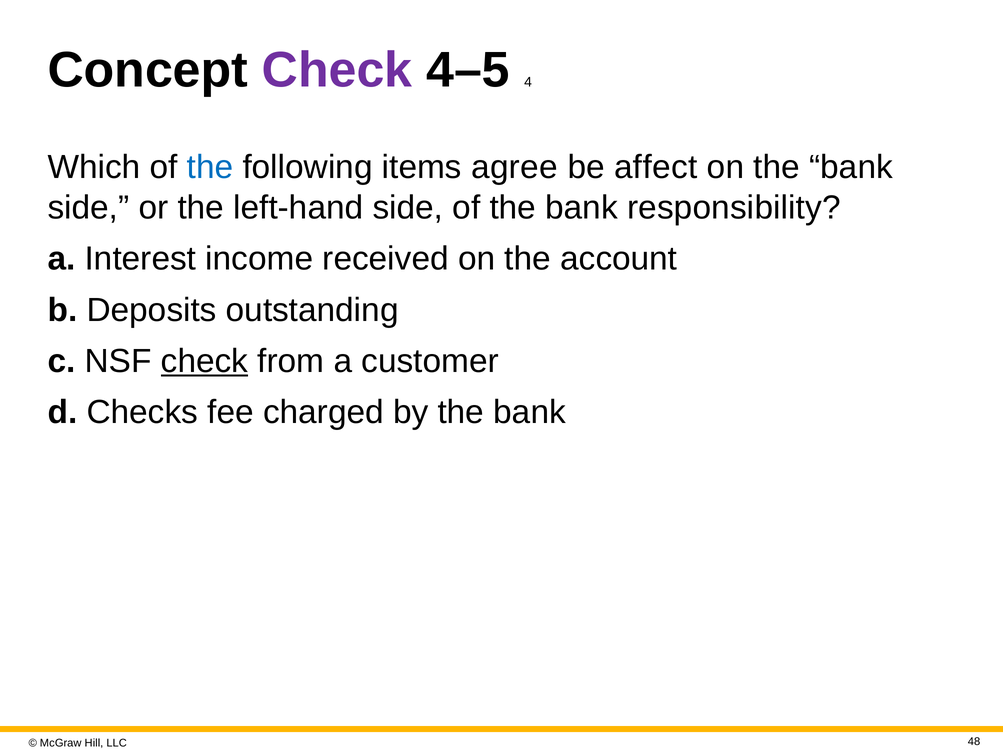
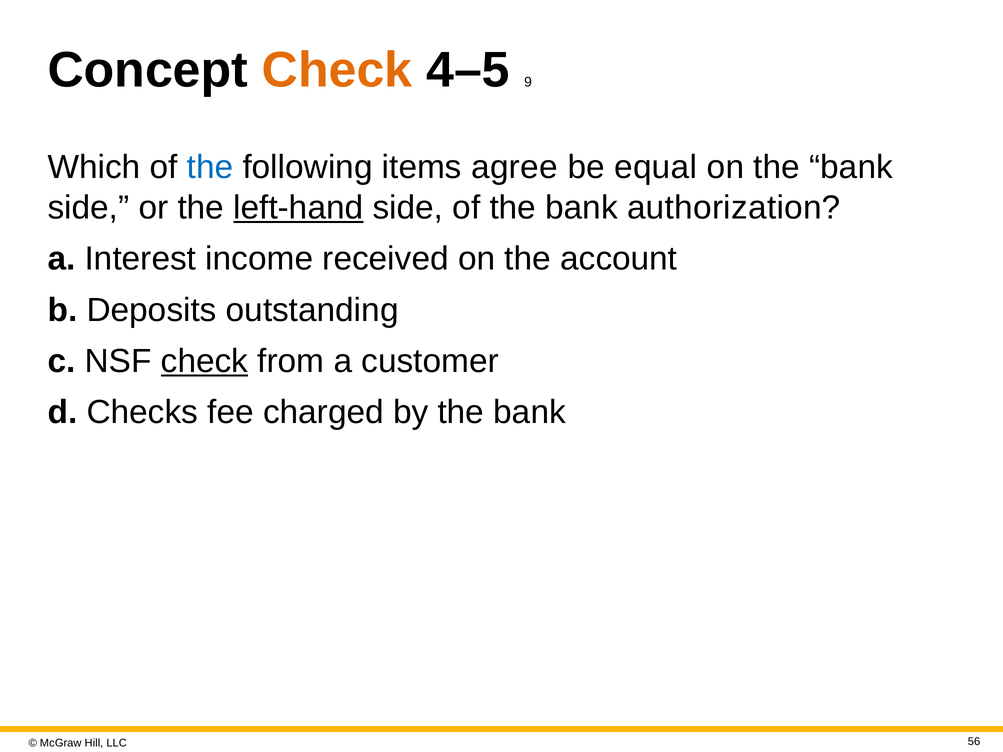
Check colour: purple -> orange (337, 70)
4: 4 -> 9 (528, 82)
affect: affect -> equal (656, 167)
left-hand underline: none -> present (298, 208)
responsibility: responsibility -> authorization (734, 208)
48: 48 -> 56 (974, 742)
